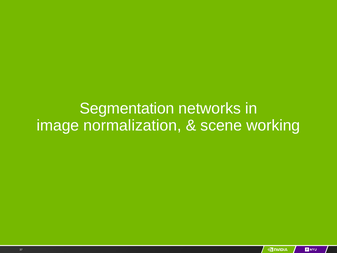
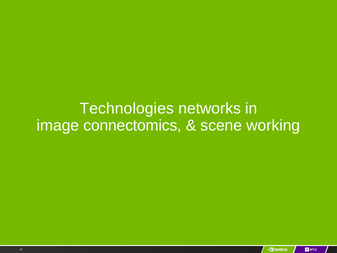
Segmentation: Segmentation -> Technologies (127, 108)
normalization: normalization -> connectomics (132, 125)
